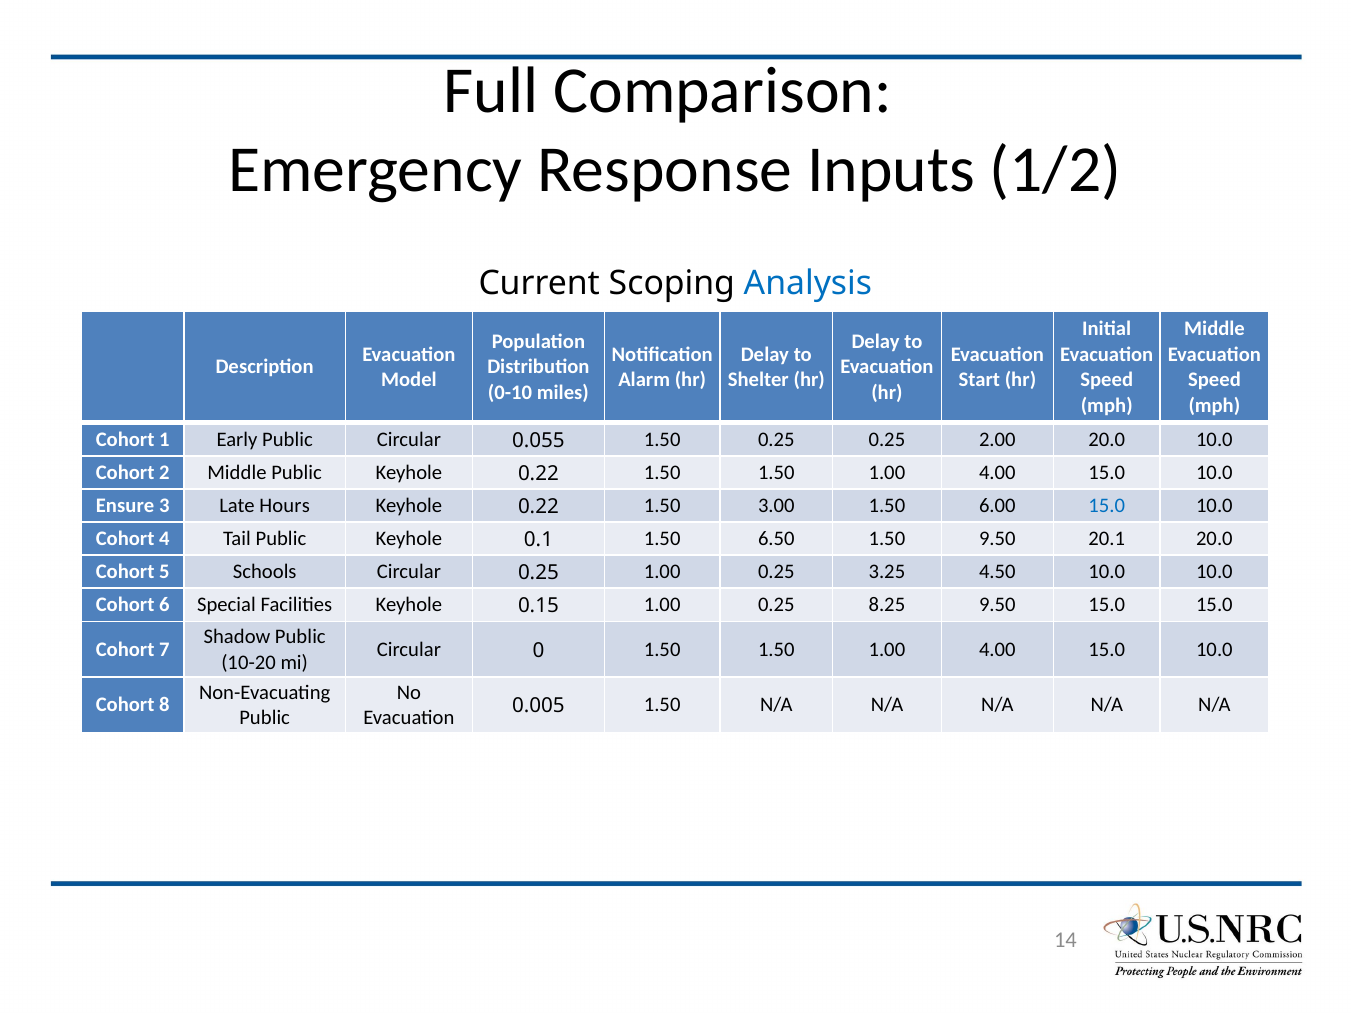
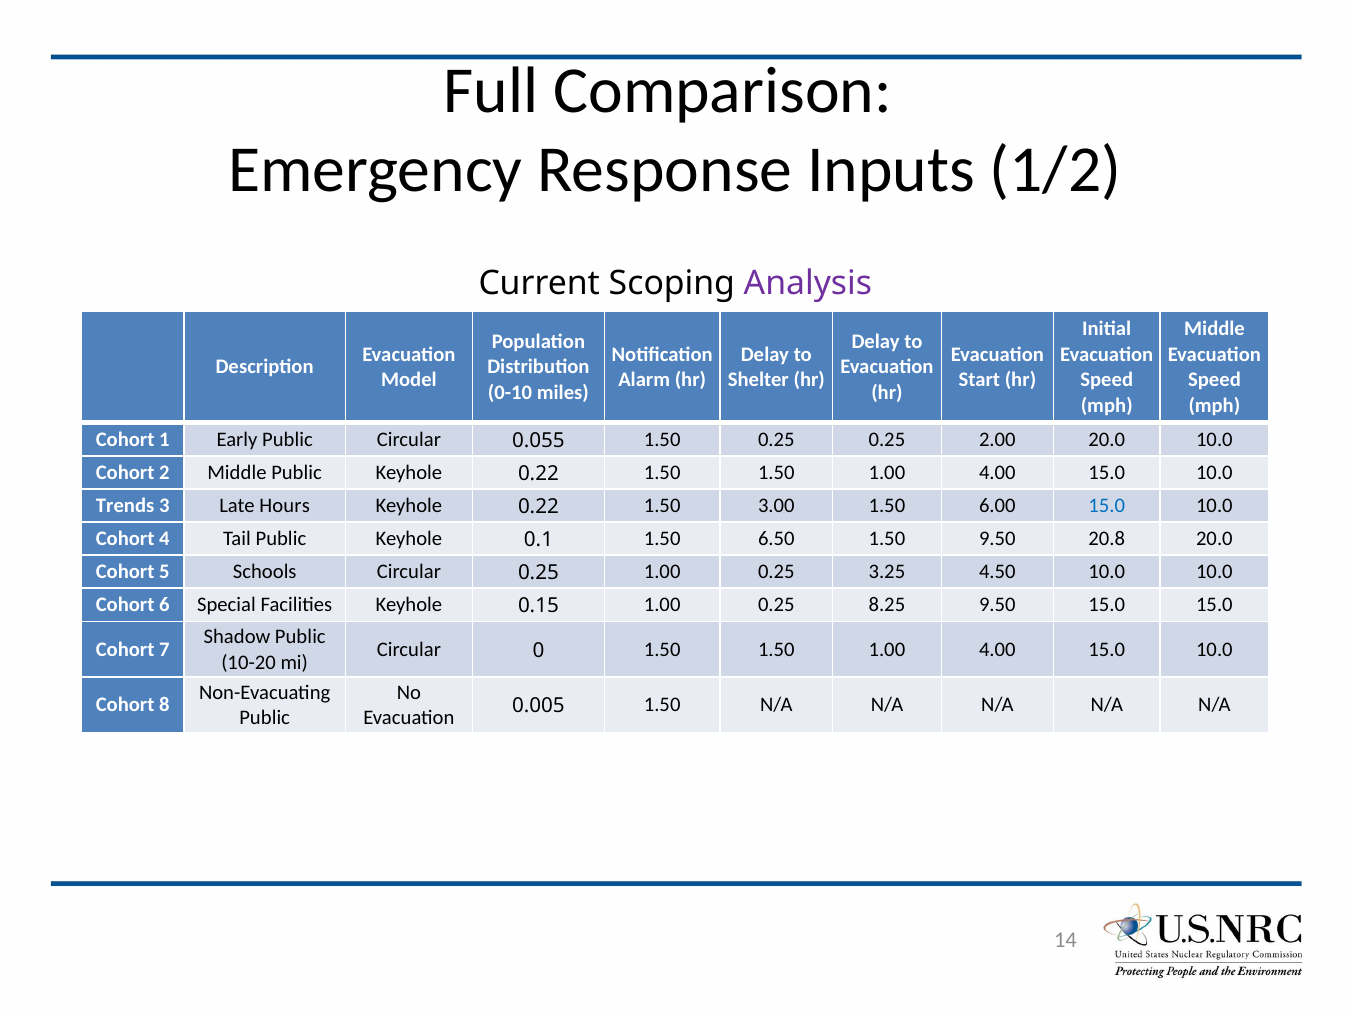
Analysis colour: blue -> purple (808, 283)
Ensure: Ensure -> Trends (125, 506)
20.1: 20.1 -> 20.8 (1107, 539)
